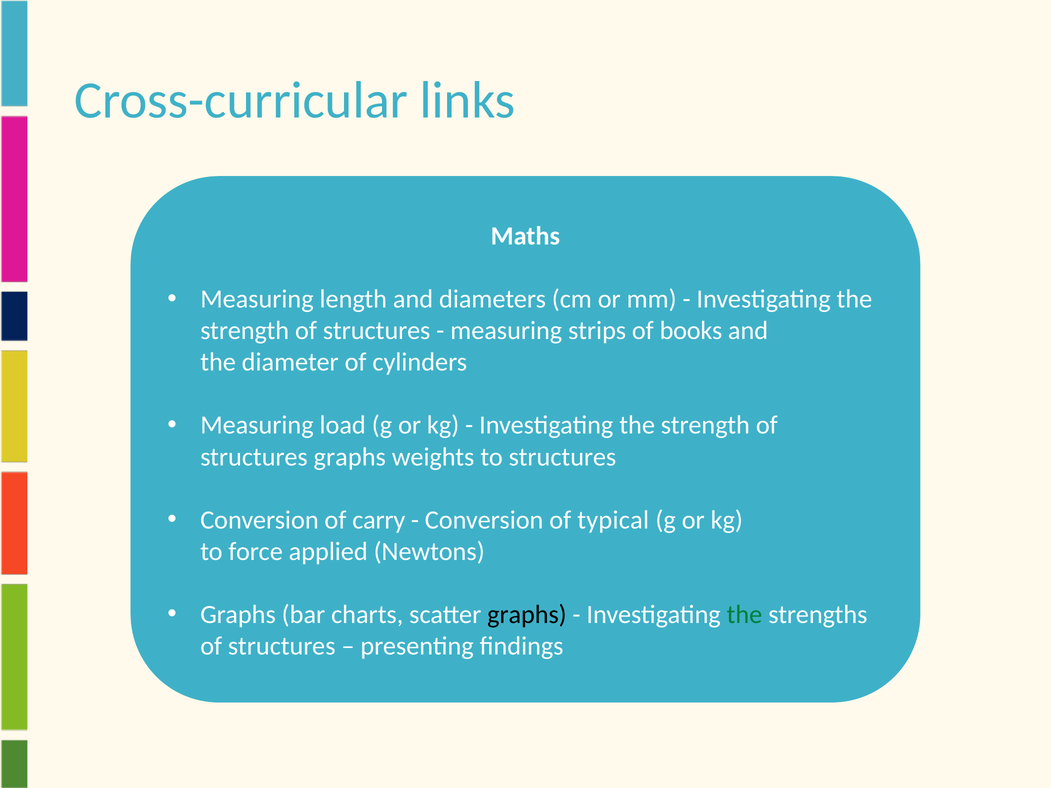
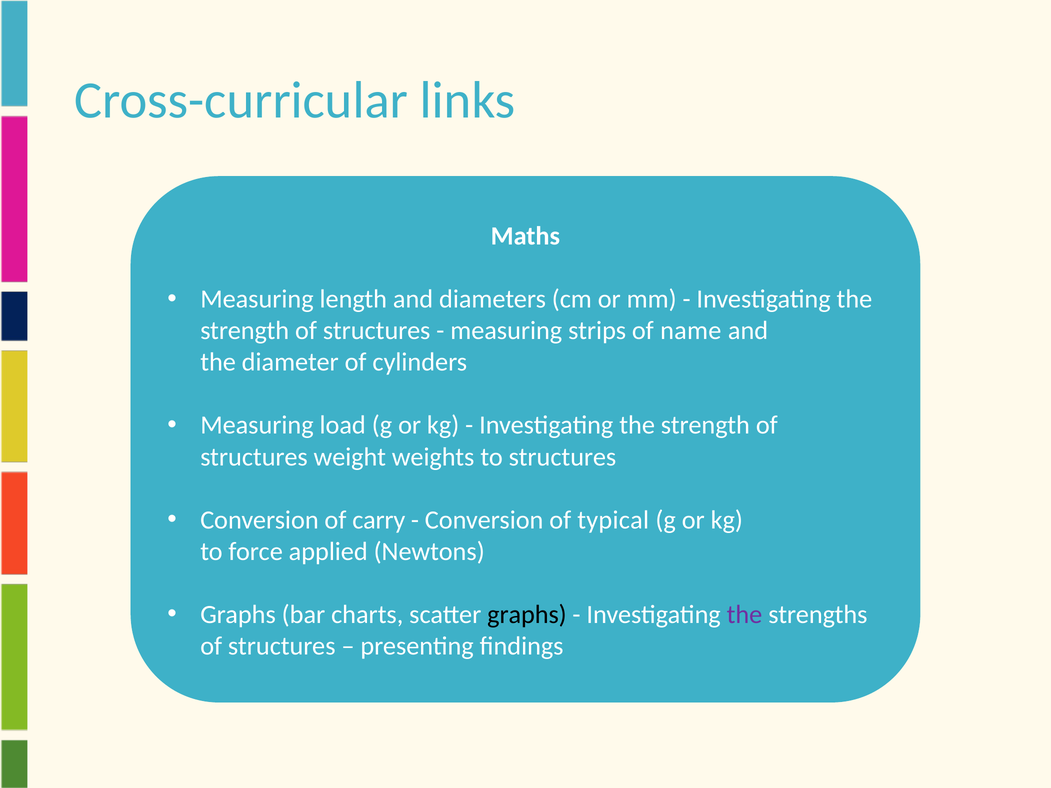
books: books -> name (691, 331)
structures graphs: graphs -> weight (350, 457)
the colour: green -> purple (744, 615)
